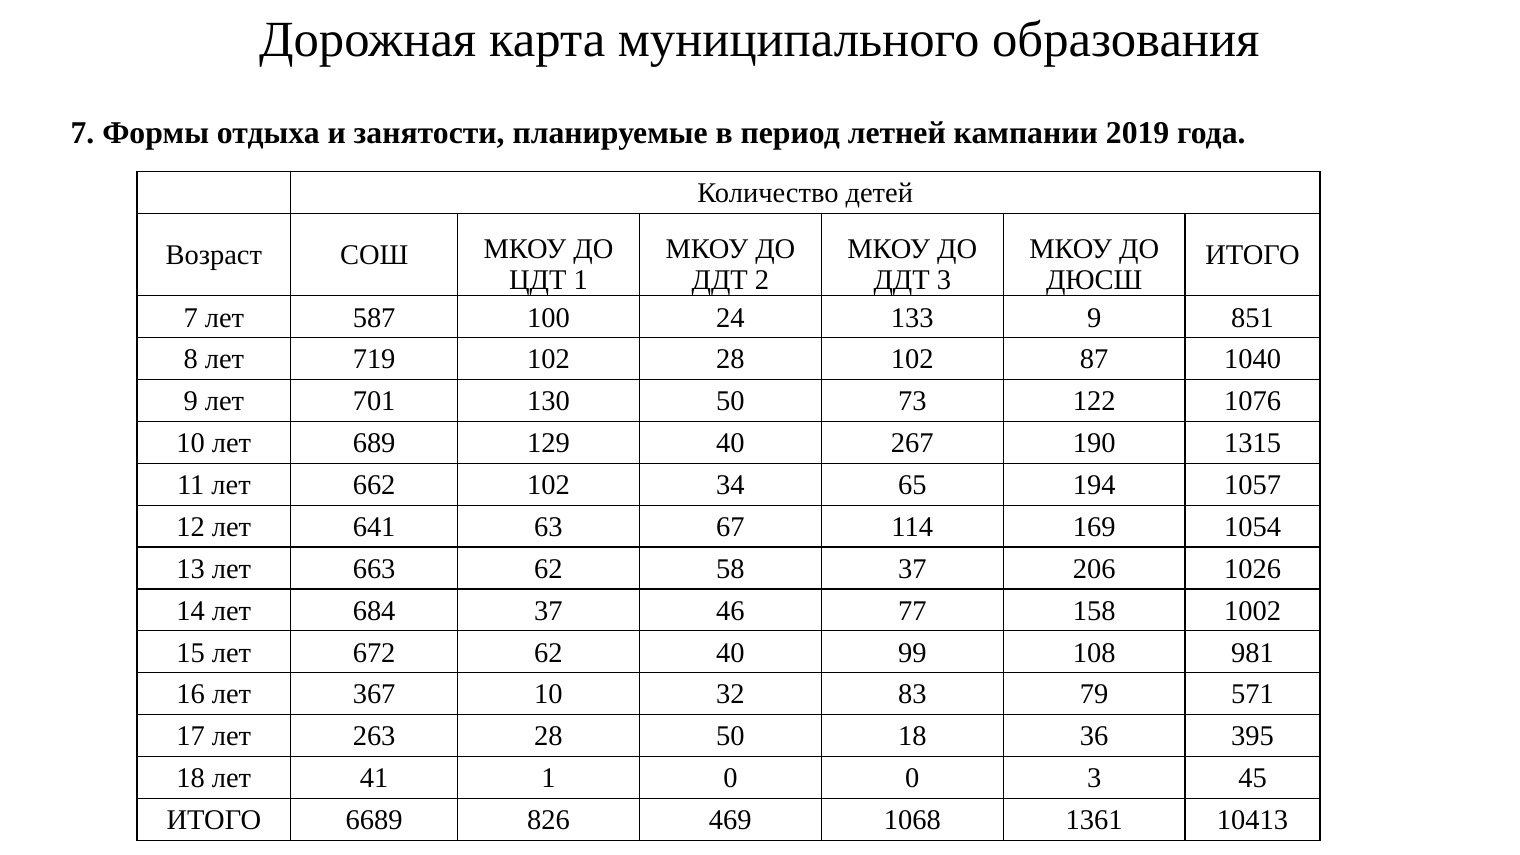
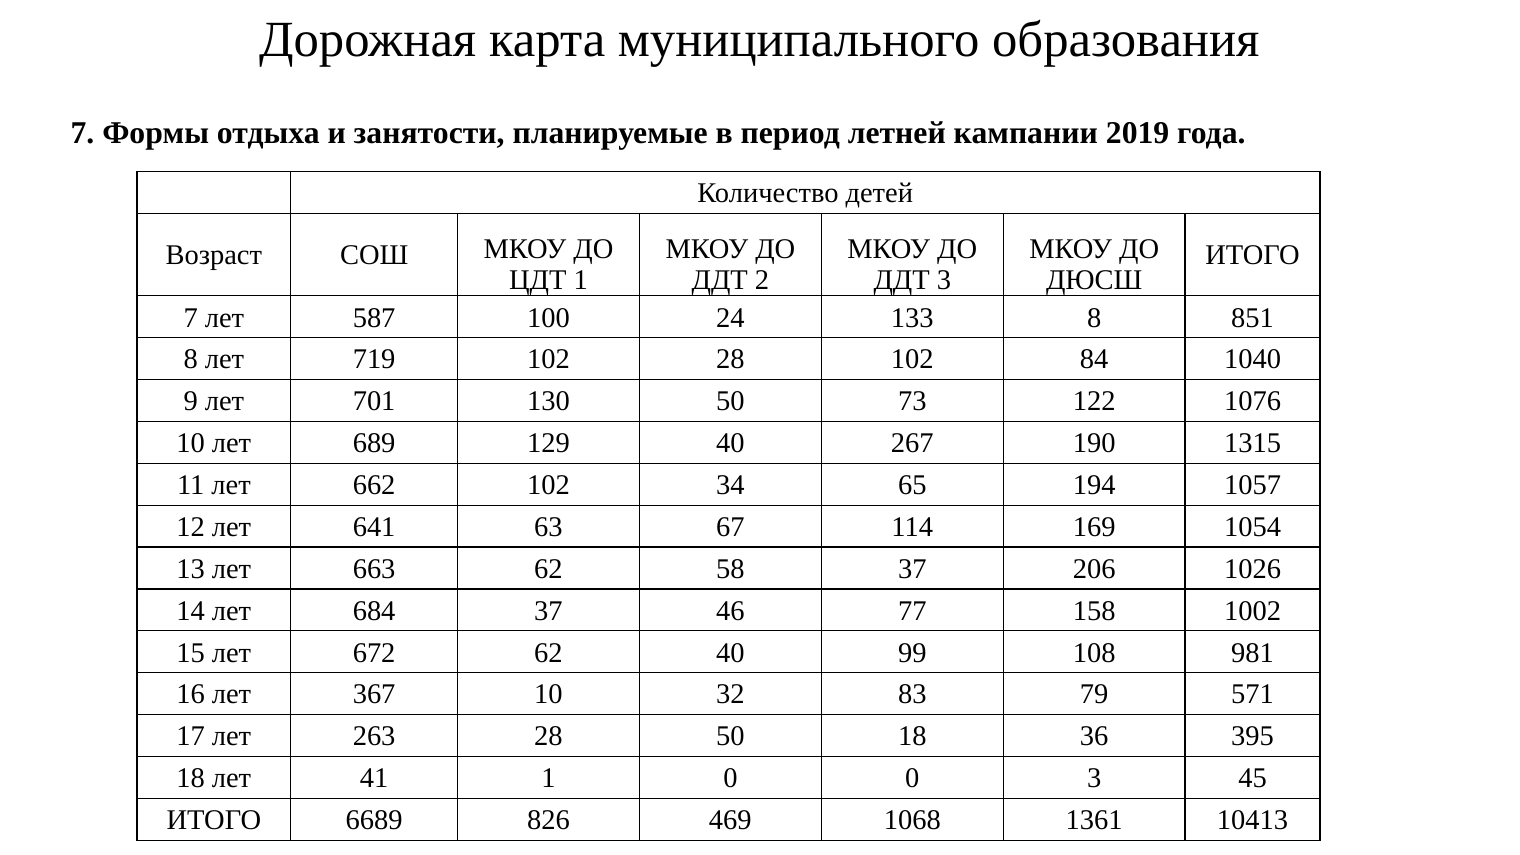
133 9: 9 -> 8 (1094, 318)
87: 87 -> 84 (1094, 359)
